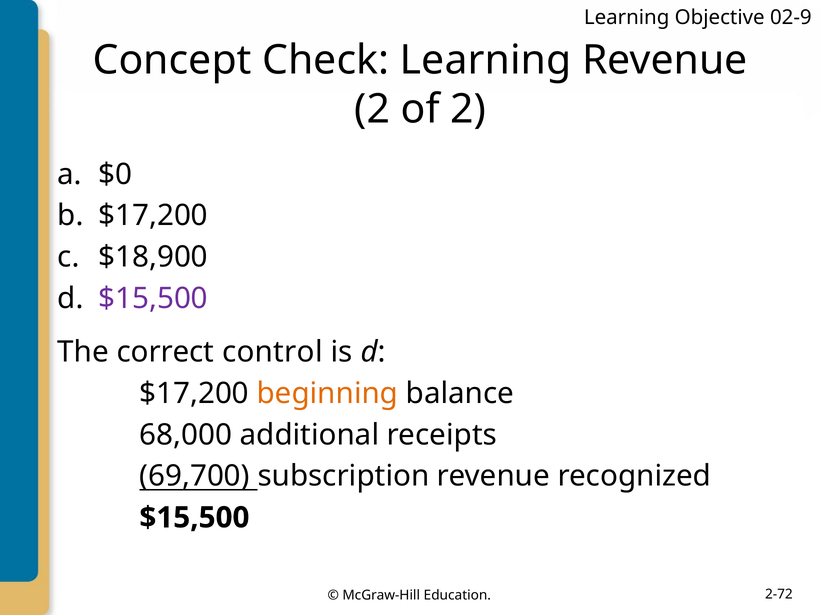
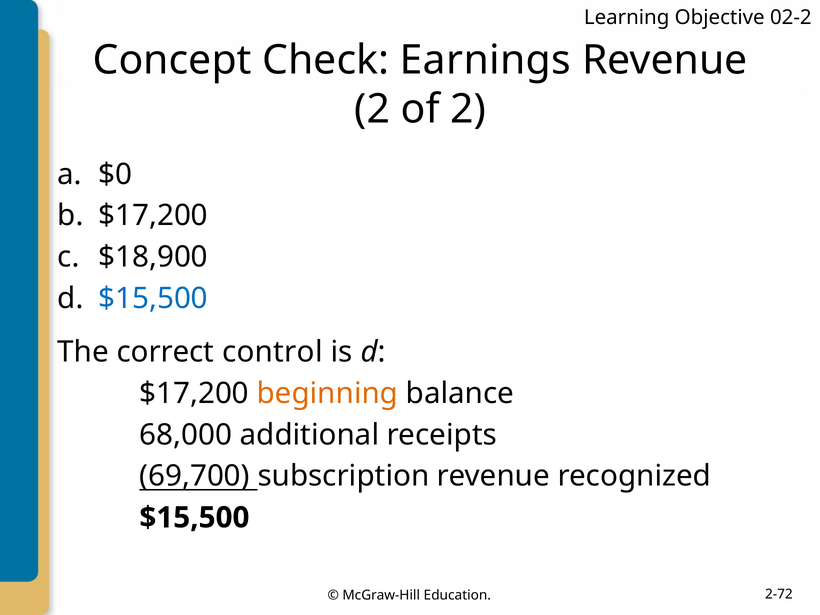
02-9: 02-9 -> 02-2 (791, 18)
Check Learning: Learning -> Earnings (485, 60)
$15,500 colour: purple -> blue (153, 299)
